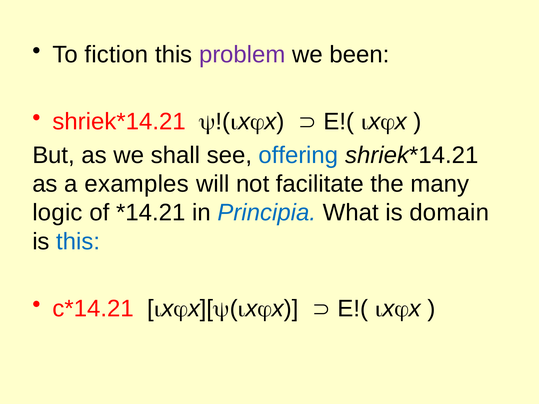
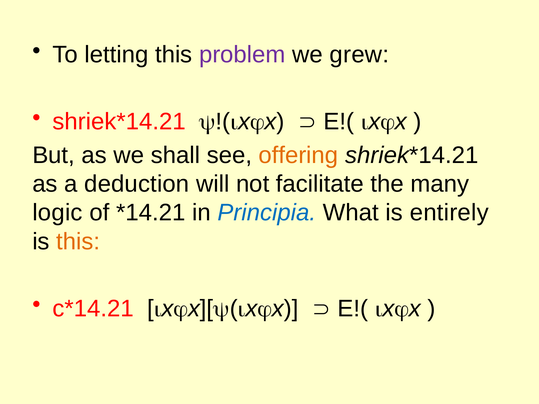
fiction: fiction -> letting (116, 55)
been: been -> grew (359, 55)
offering colour: blue -> orange (298, 155)
examples: examples -> deduction (137, 184)
domain: domain -> entirely (449, 213)
this colour: blue -> orange (78, 242)
